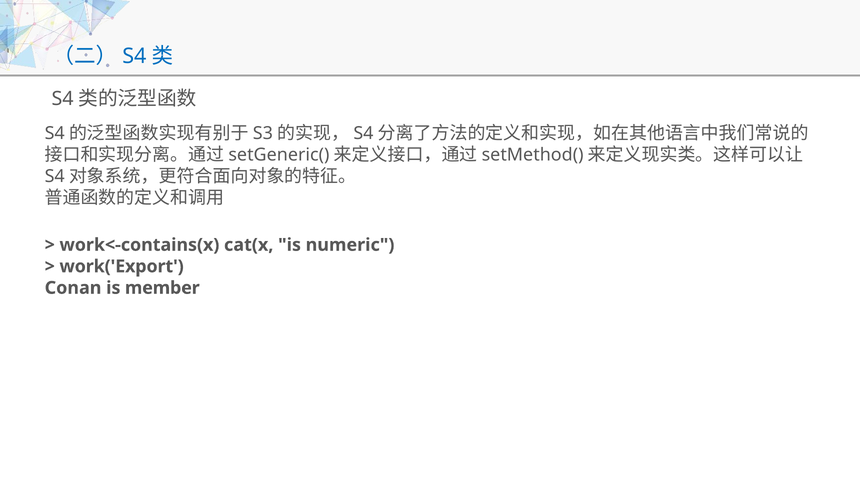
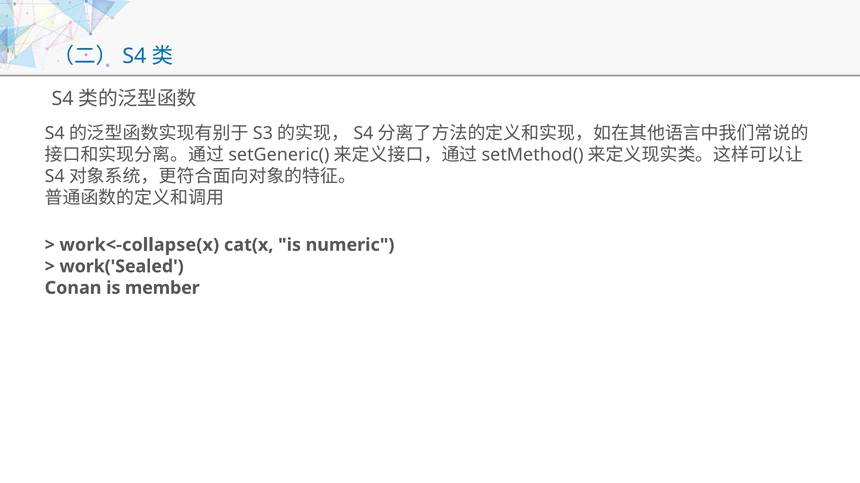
work<-contains(x: work<-contains(x -> work<-collapse(x (139, 245)
work('Export: work('Export -> work('Sealed (122, 267)
